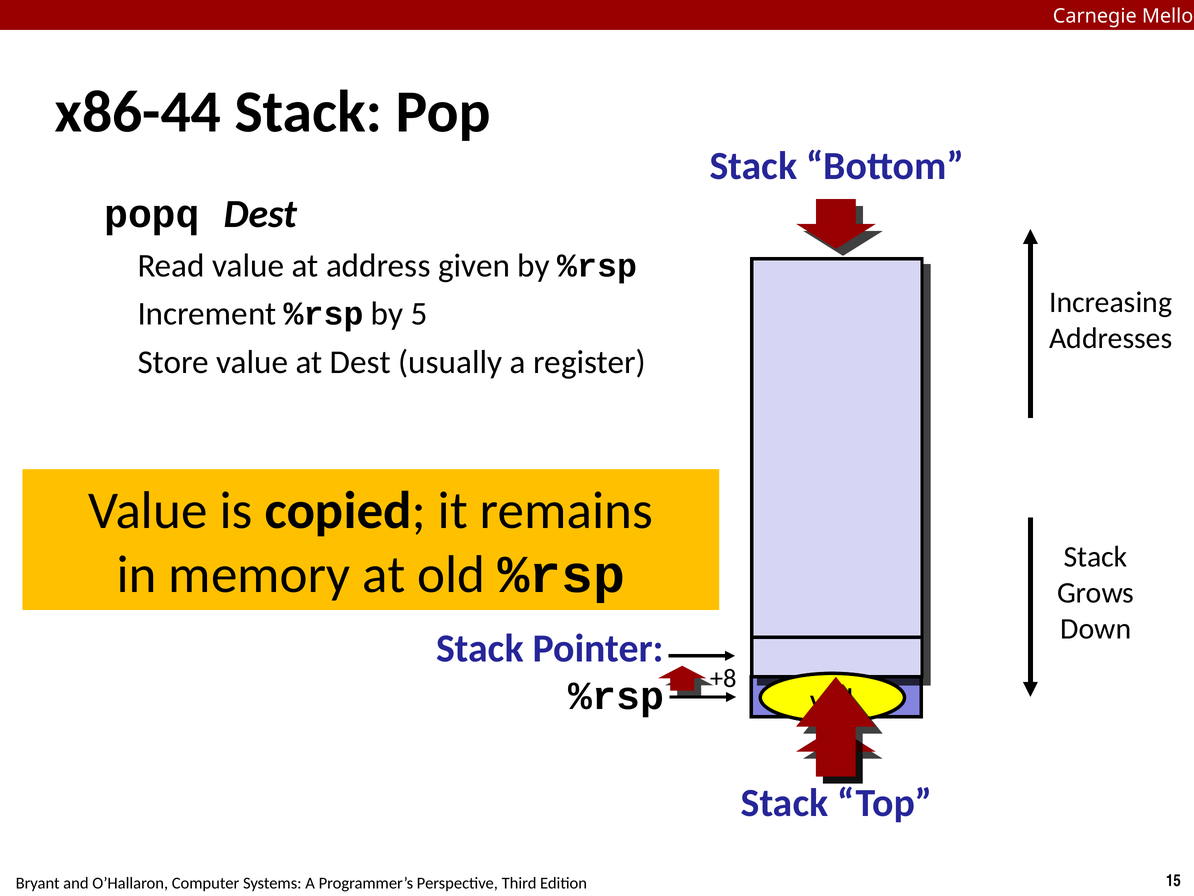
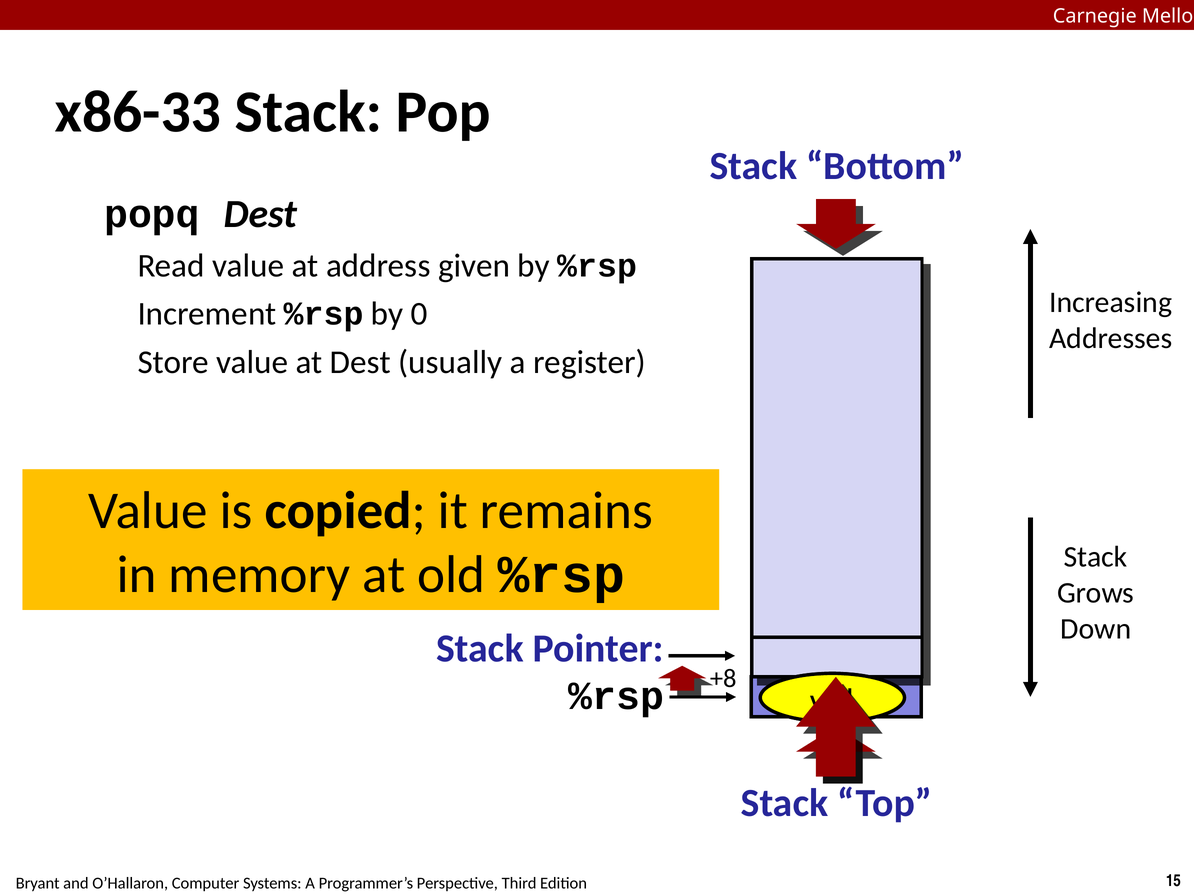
x86-44: x86-44 -> x86-33 (138, 112)
5: 5 -> 0 (419, 314)
